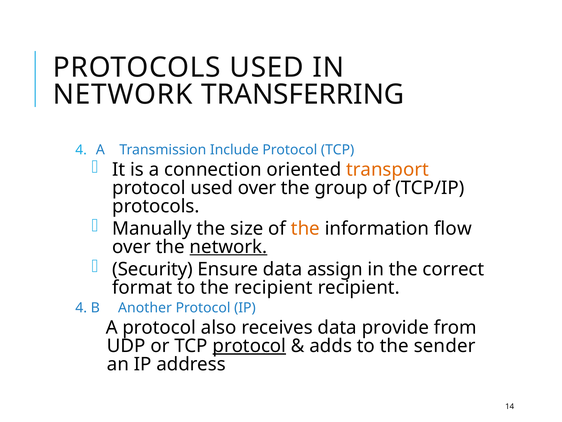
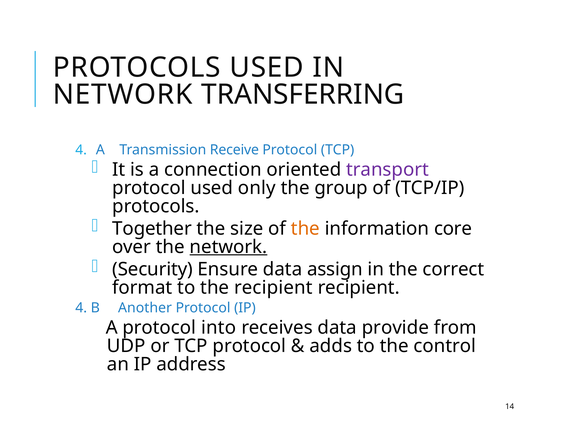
Include: Include -> Receive (234, 150)
transport colour: orange -> purple (388, 170)
used over: over -> only (257, 188)
Manually: Manually -> Together (152, 228)
flow: flow -> core (453, 228)
also: also -> into (219, 327)
protocol underline: present -> none (249, 346)
sender: sender -> control (445, 346)
